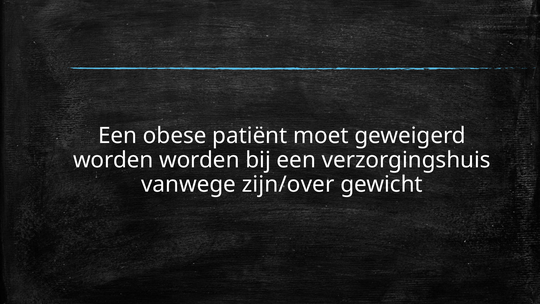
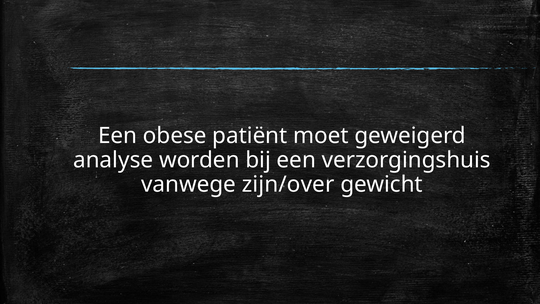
worden: worden -> analyse (113, 160)
